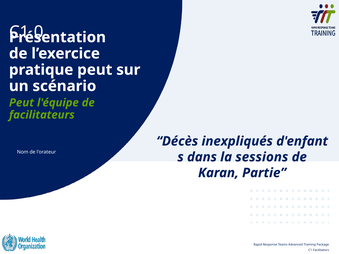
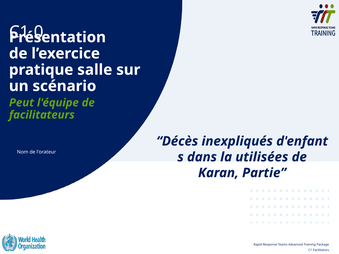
pratique peut: peut -> salle (95, 70)
sessions: sessions -> utilisées (262, 157)
